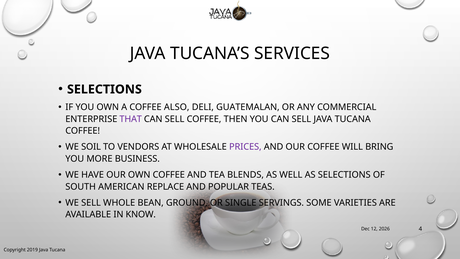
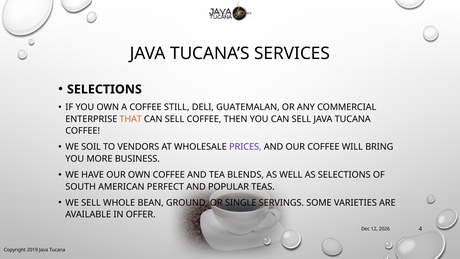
ALSO: ALSO -> STILL (177, 107)
THAT colour: purple -> orange (131, 119)
REPLACE: REPLACE -> PERFECT (165, 187)
KNOW: KNOW -> OFFER (141, 214)
